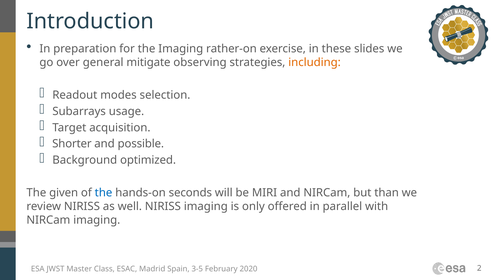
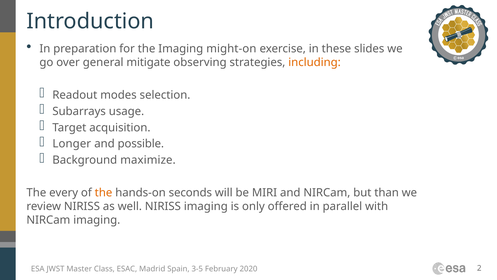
rather-on: rather-on -> might-on (231, 49)
Shorter: Shorter -> Longer (72, 144)
optimized: optimized -> maximize (148, 160)
given: given -> every (64, 192)
the colour: blue -> orange (104, 192)
